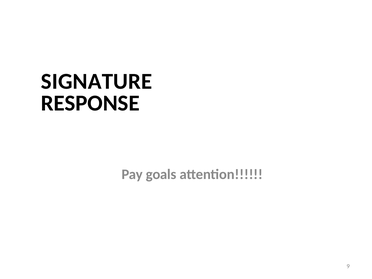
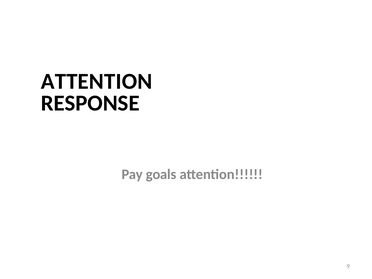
SIGNATURE: SIGNATURE -> ATTENTION (97, 81)
